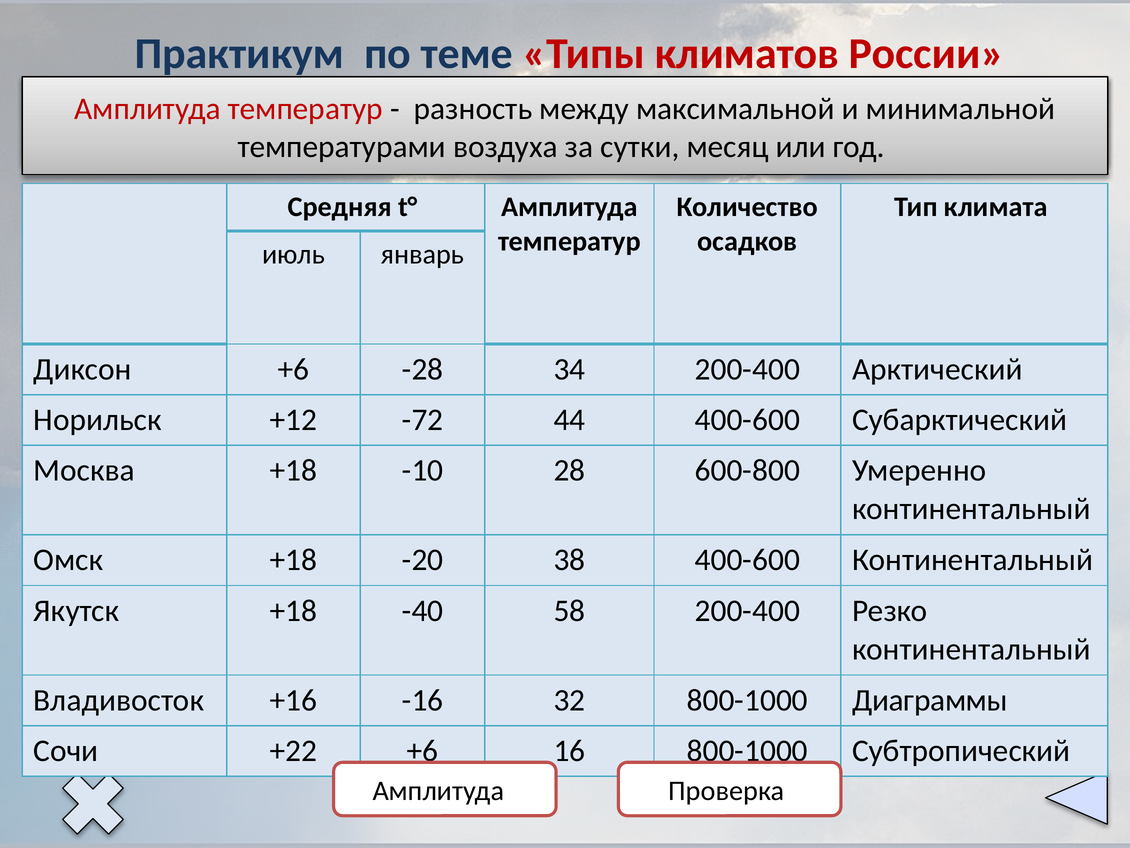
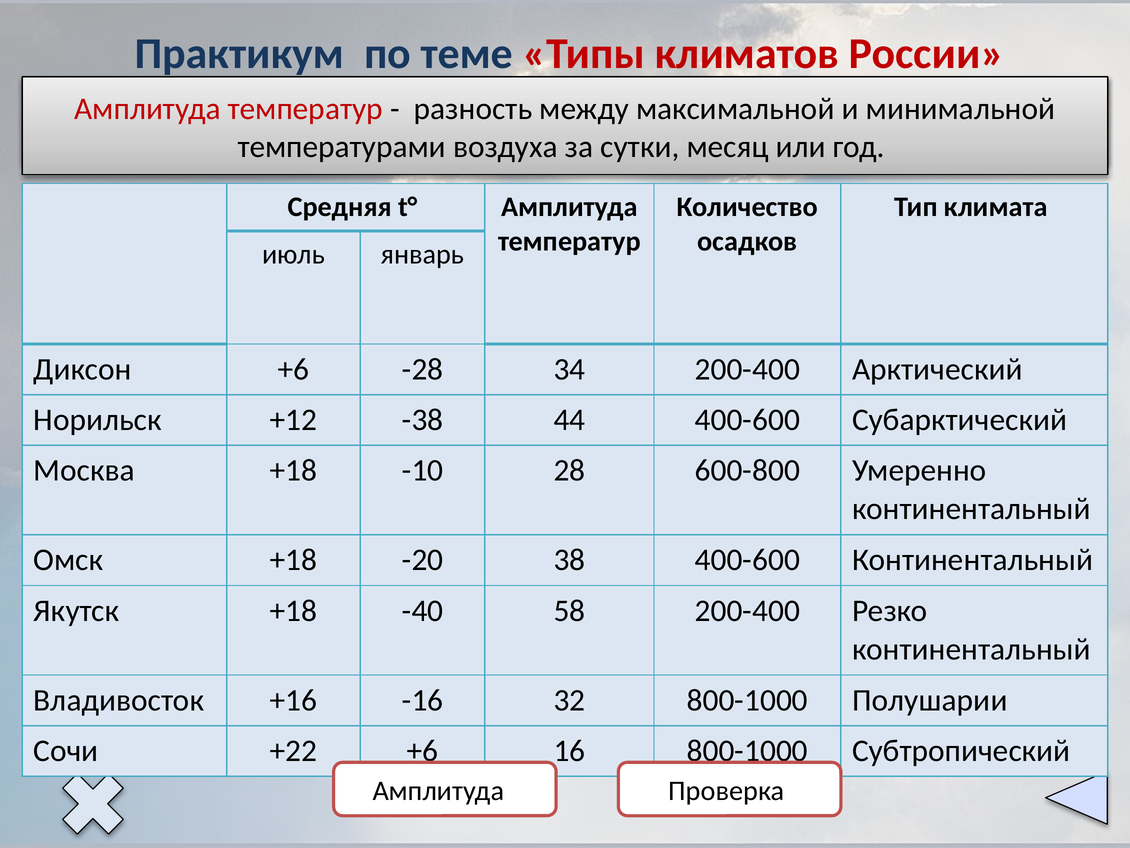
-72: -72 -> -38 (423, 420)
Диаграммы: Диаграммы -> Полушарии (930, 700)
